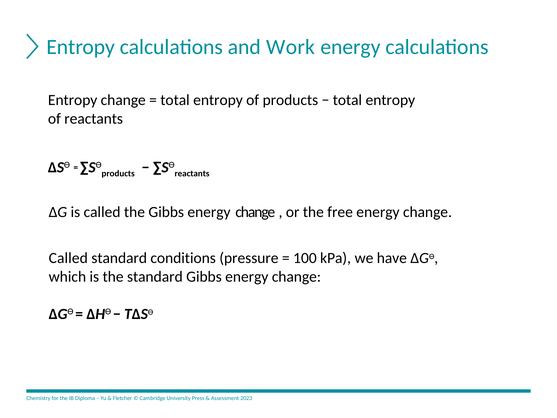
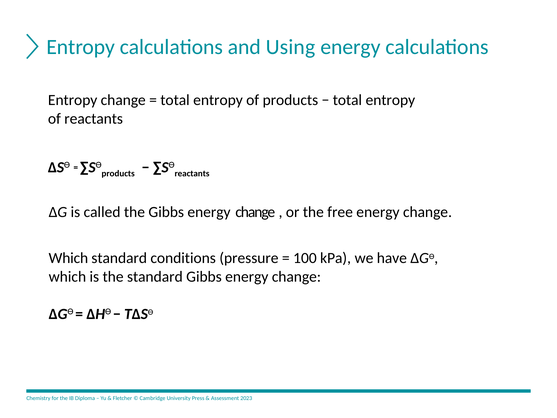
Work: Work -> Using (291, 47)
Called: Called -> Which (68, 258)
